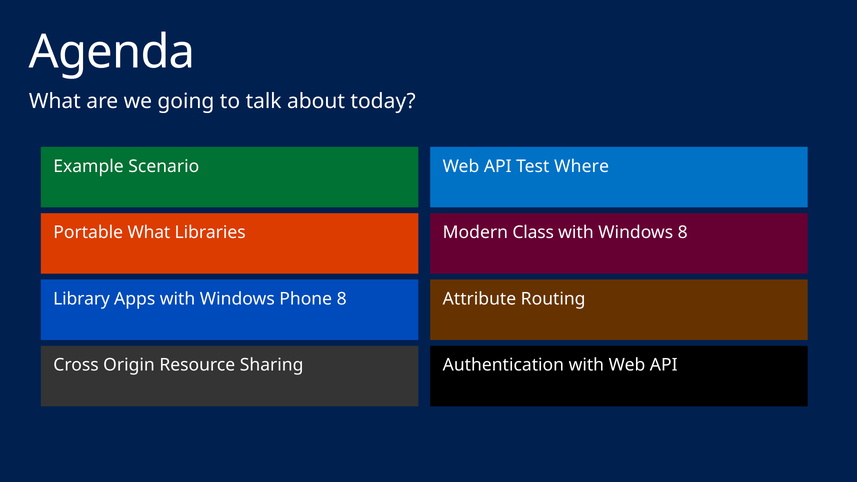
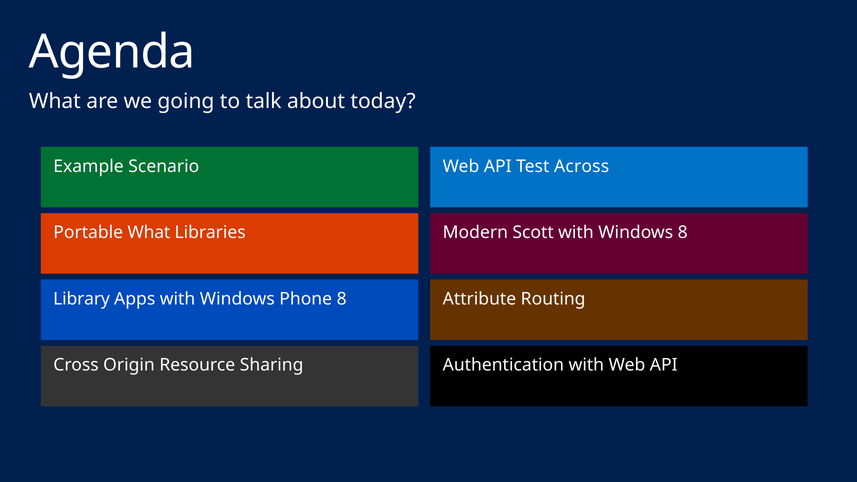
Where: Where -> Across (582, 166)
Class: Class -> Scott (533, 233)
